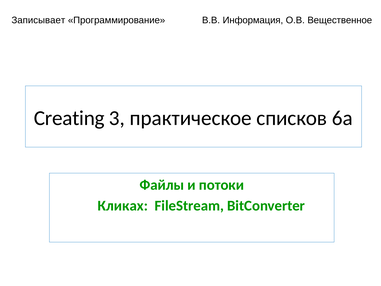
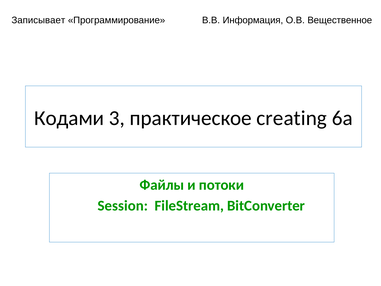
Creating: Creating -> Кодами (69, 118)
списков: списков -> creating (292, 118)
Кликах: Кликах -> Session (123, 205)
